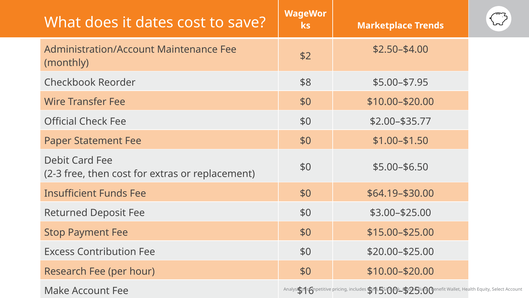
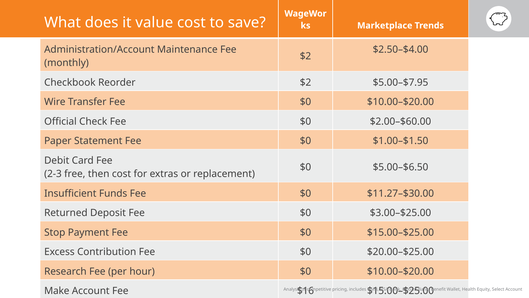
dates: dates -> value (154, 22)
Reorder $8: $8 -> $2 (306, 82)
$2.00–$35.77: $2.00–$35.77 -> $2.00–$60.00 (401, 121)
$64.19–$30.00: $64.19–$30.00 -> $11.27–$30.00 (401, 193)
